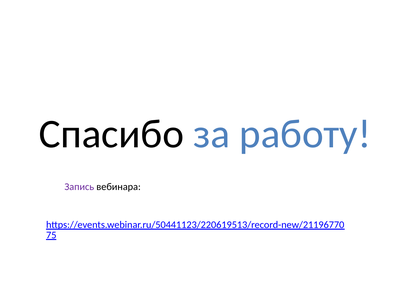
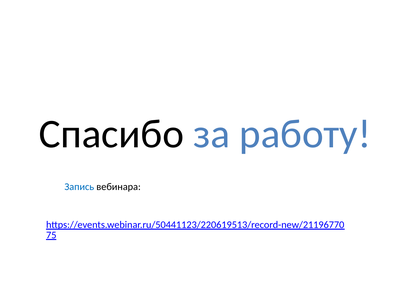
Запись colour: purple -> blue (79, 187)
